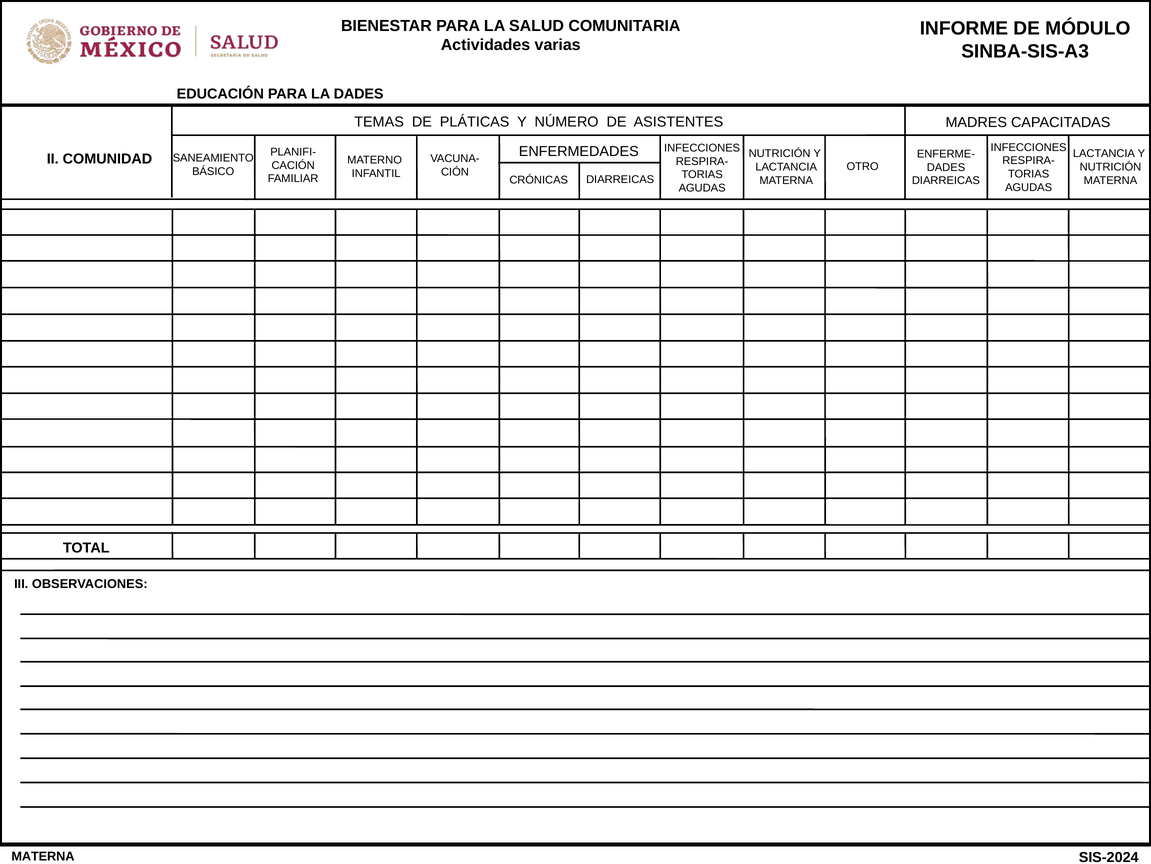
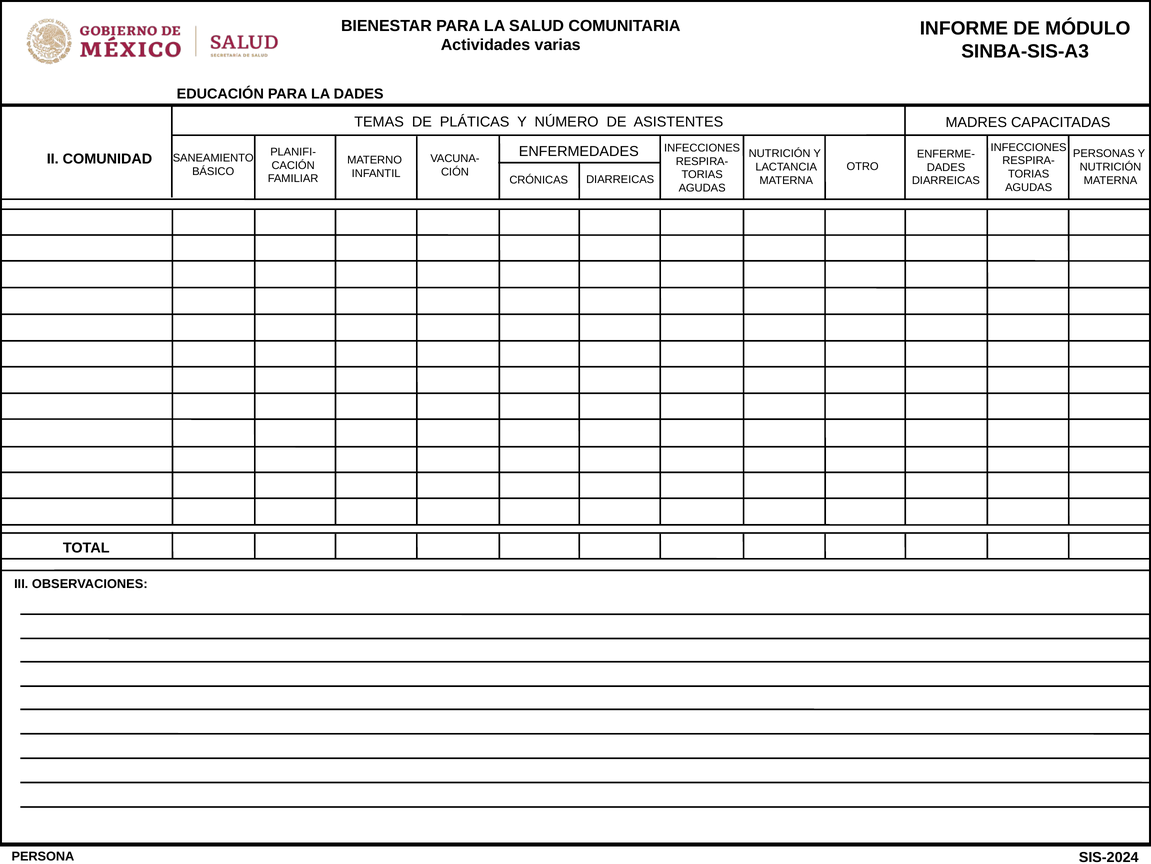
LACTANCIA: LACTANCIA -> PERSONAS (1104, 153)
MATERNA: MATERNA -> PERSONA (43, 856)
